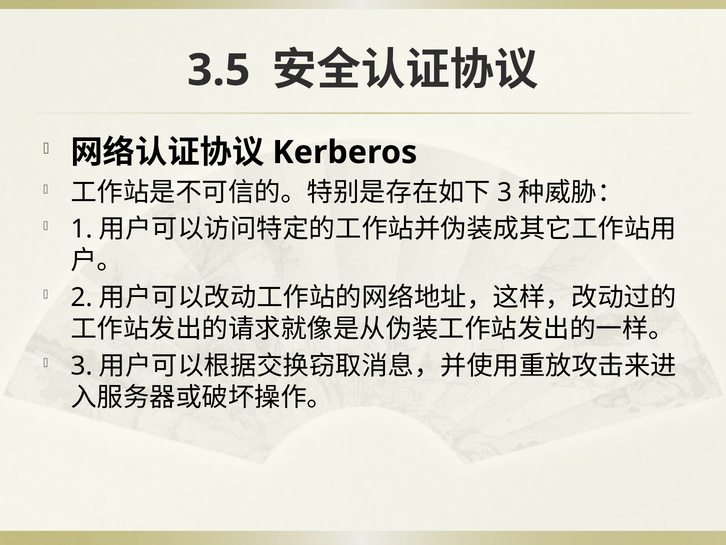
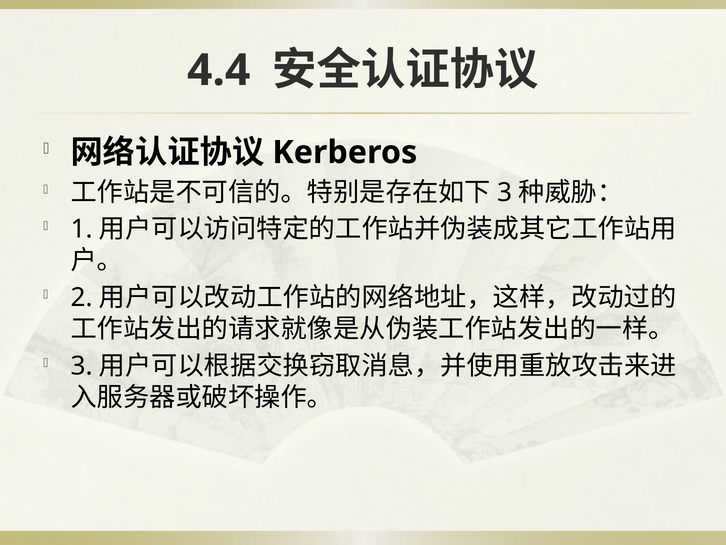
3.5: 3.5 -> 4.4 (219, 70)
